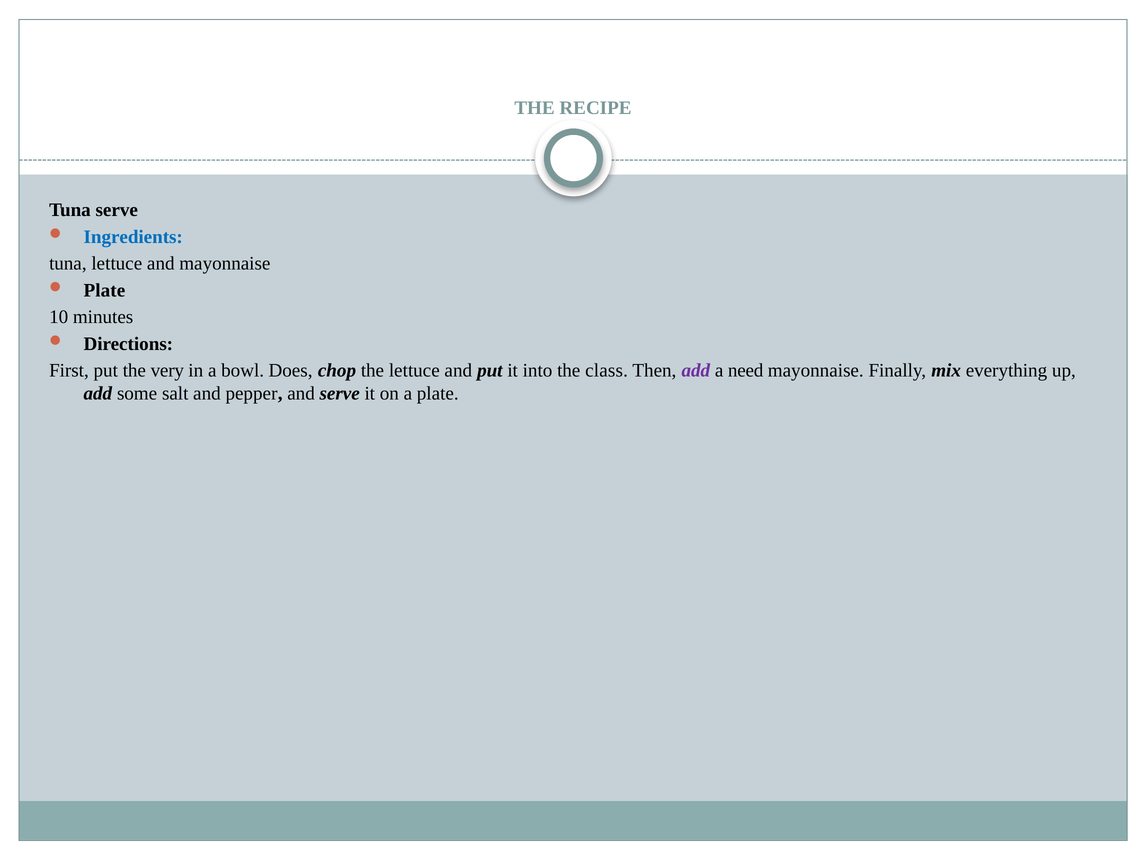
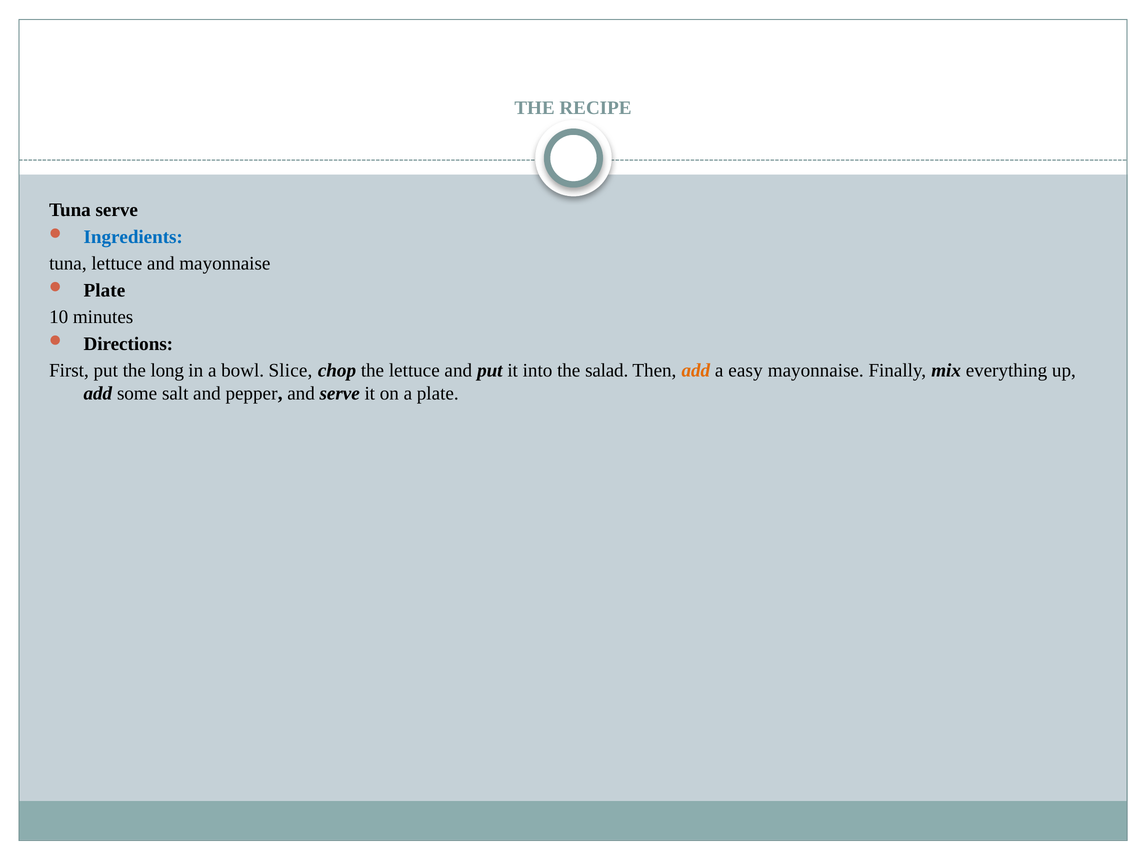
very: very -> long (167, 371)
Does: Does -> Slice (290, 371)
class: class -> salad (607, 371)
add colour: purple -> orange (696, 371)
need: need -> easy (746, 371)
